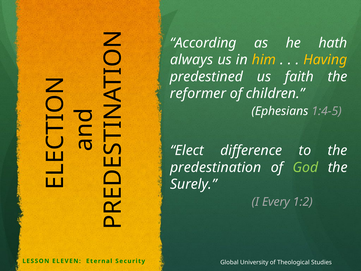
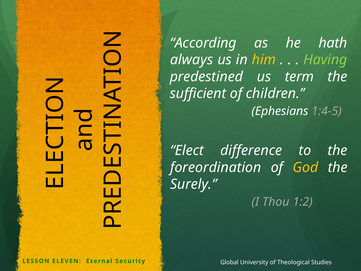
Having colour: yellow -> light green (325, 60)
faith: faith -> term (299, 77)
reformer: reformer -> sufficient (198, 93)
predestination: predestination -> foreordination (216, 167)
God colour: light green -> yellow (305, 167)
Every: Every -> Thou (276, 202)
